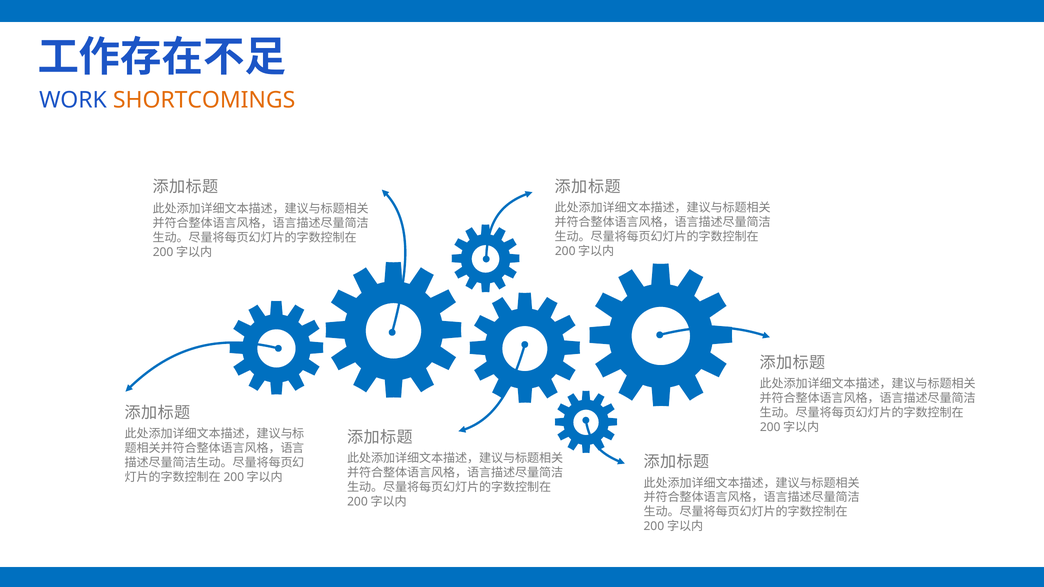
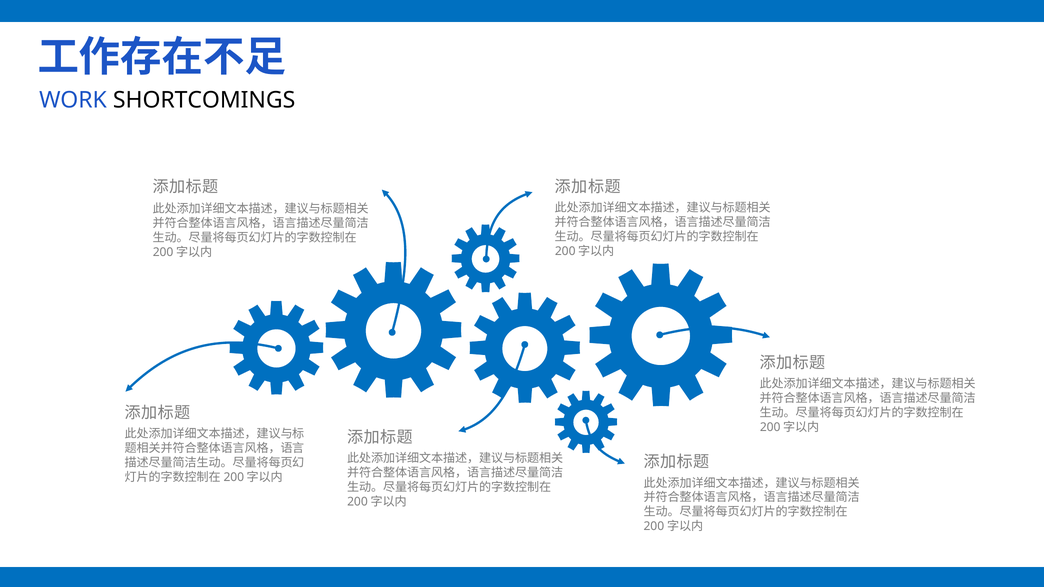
SHORTCOMINGS colour: orange -> black (204, 100)
